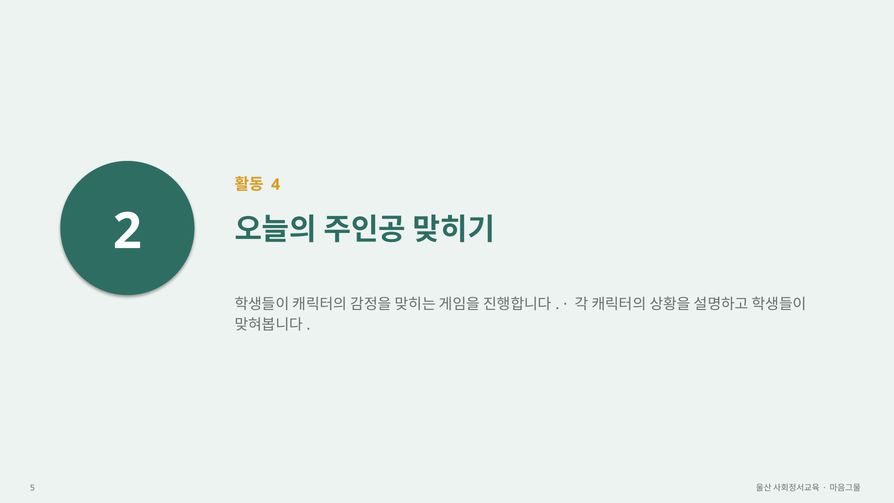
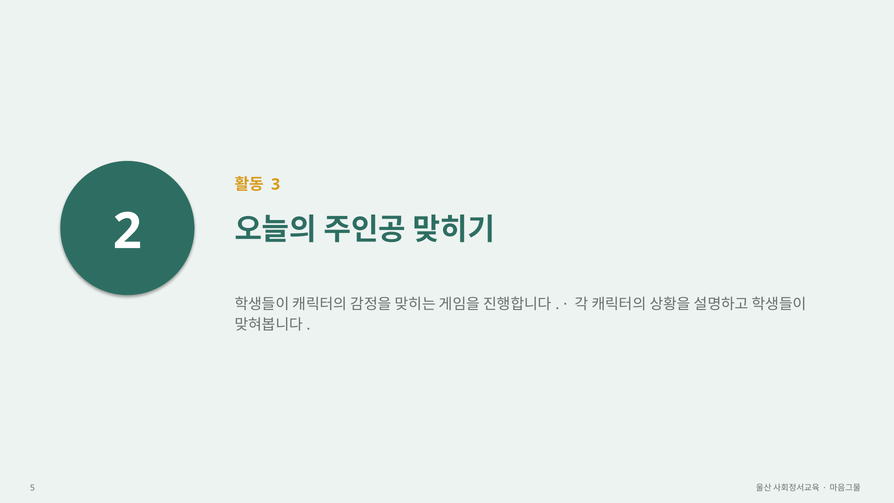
4: 4 -> 3 (276, 184)
